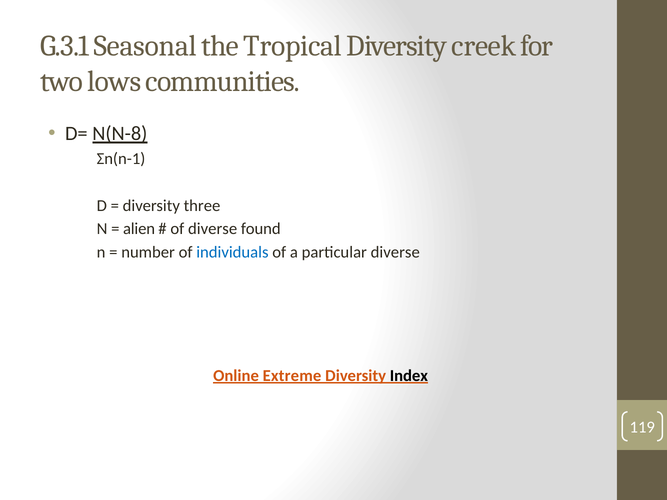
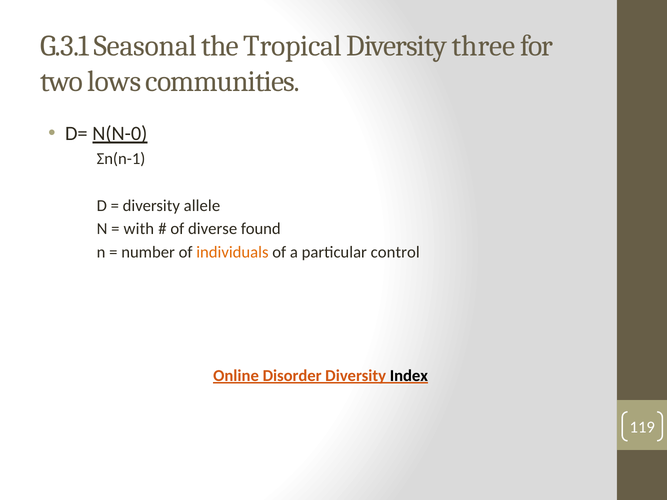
creek: creek -> three (484, 46)
N(N-8: N(N-8 -> N(N-0 (120, 134)
three: three -> allele (202, 206)
alien: alien -> with (139, 229)
individuals colour: blue -> orange (232, 252)
particular diverse: diverse -> control (395, 252)
Extreme: Extreme -> Disorder (292, 376)
